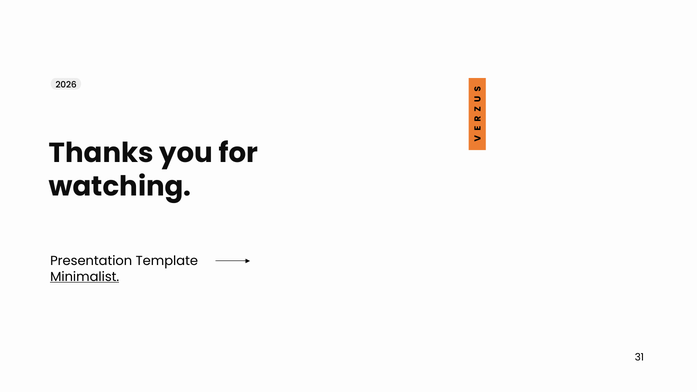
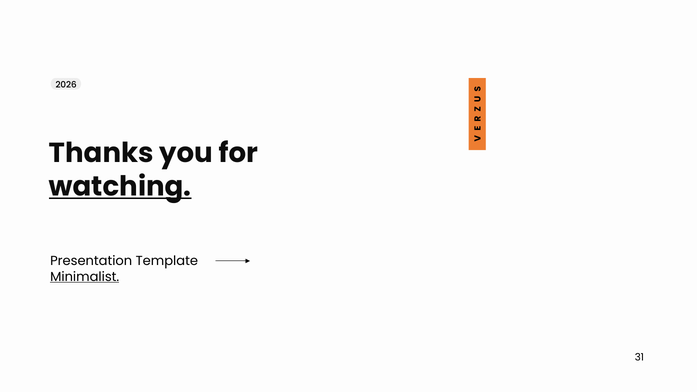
watching underline: none -> present (120, 186)
